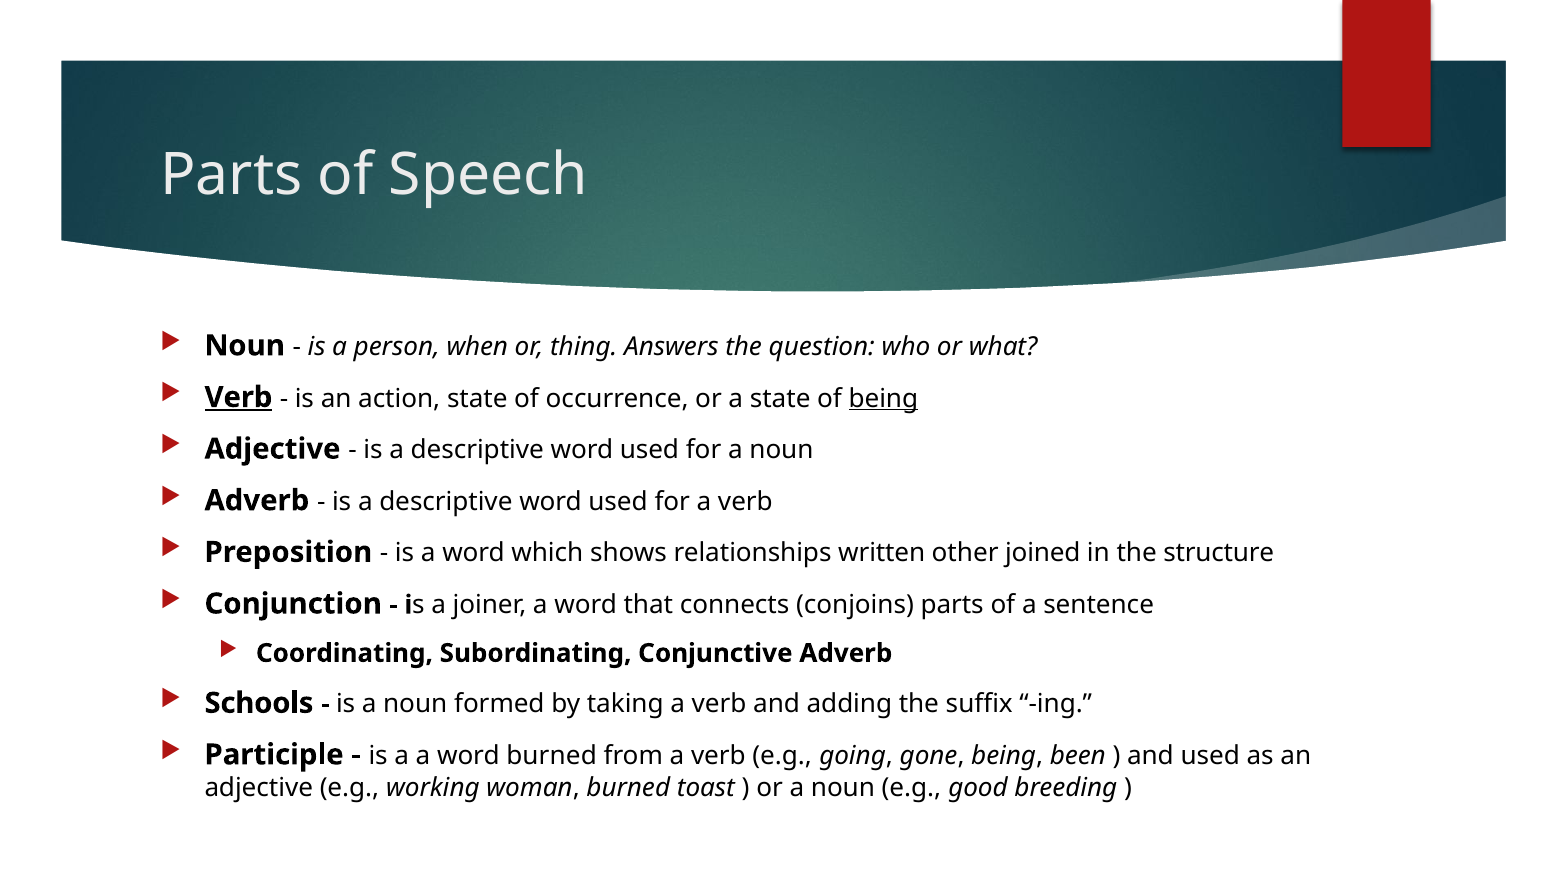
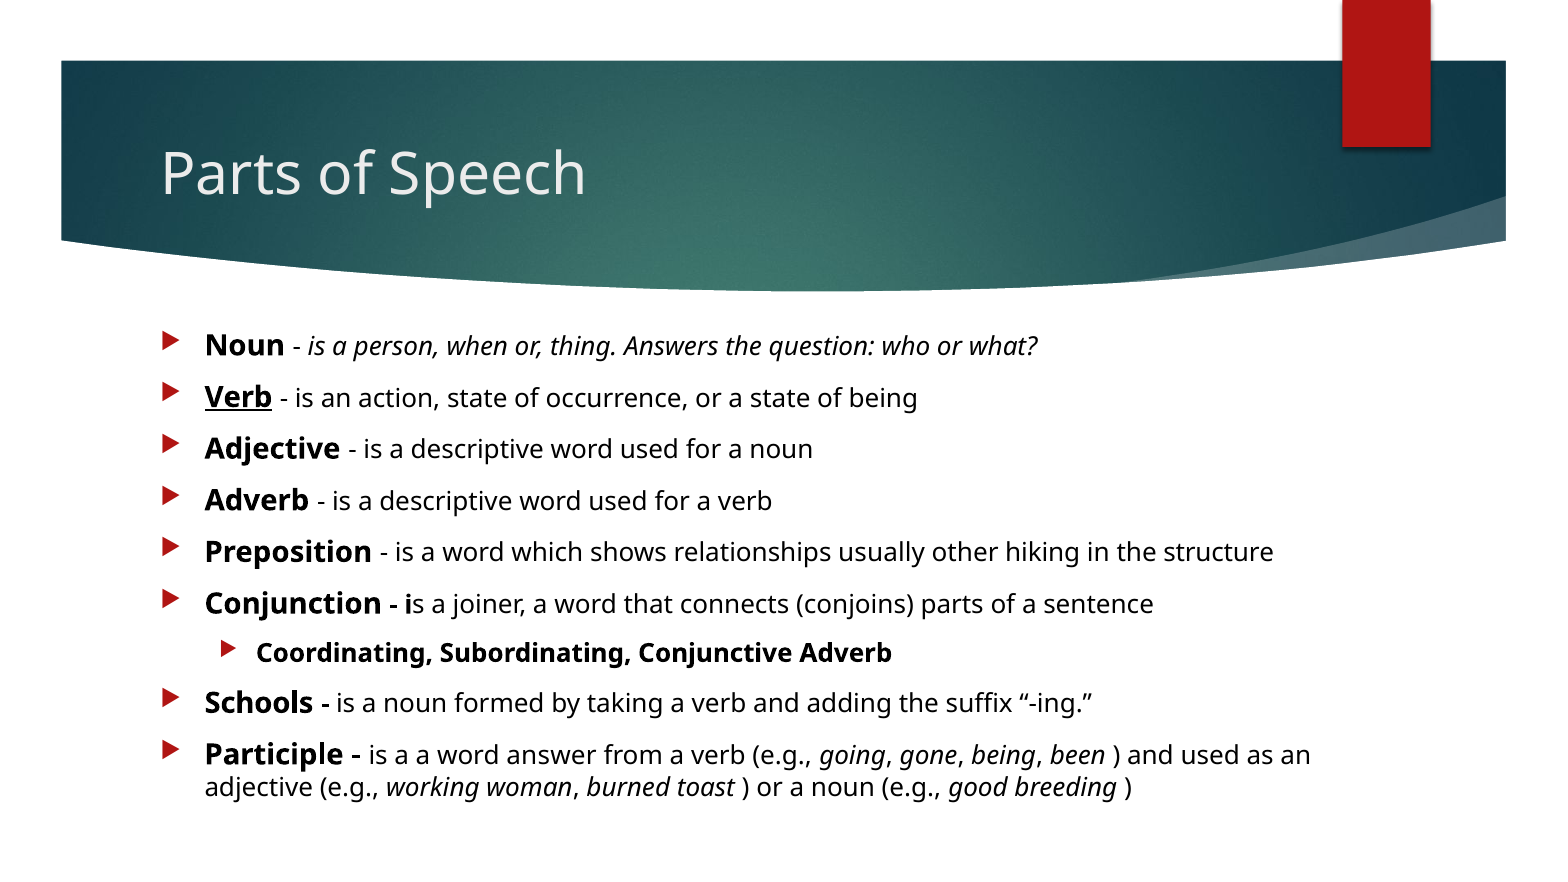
being underline: present -> none (883, 398)
written: written -> usually (882, 553)
joined: joined -> hiking (1043, 553)
word burned: burned -> answer (552, 756)
